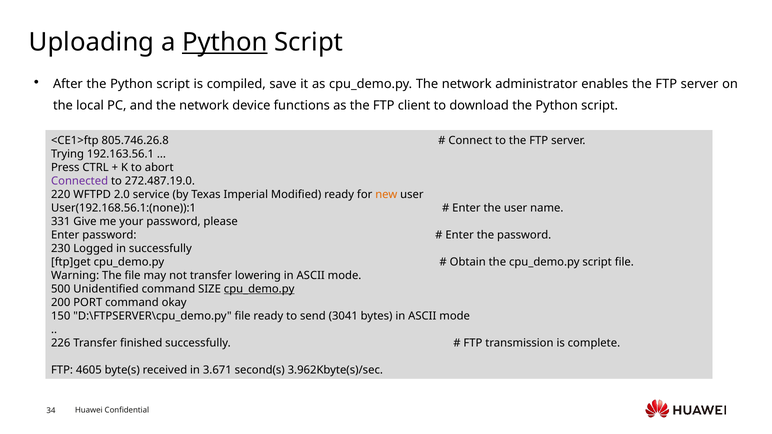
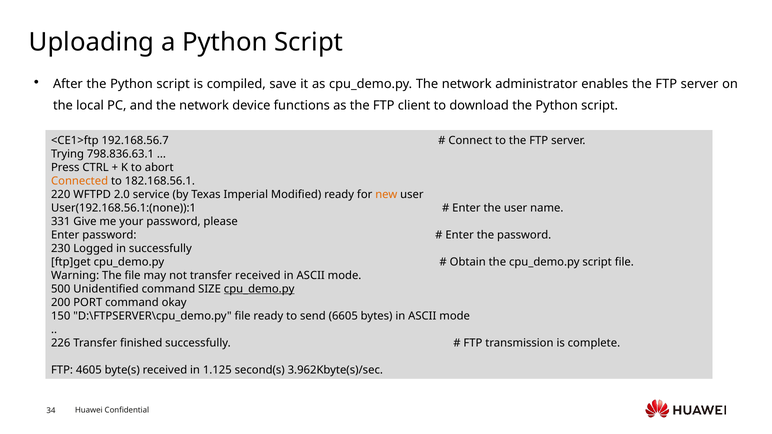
Python underline: present -> none (225, 42)
805.746.26.8: 805.746.26.8 -> 192.168.56.7 (135, 140)
192.163.56.1: 192.163.56.1 -> 798.836.63.1 (120, 154)
Connected colour: purple -> orange (80, 181)
272.487.19.0: 272.487.19.0 -> 182.168.56.1 (160, 181)
transfer lowering: lowering -> received (258, 276)
3041: 3041 -> 6605 (343, 316)
3.671: 3.671 -> 1.125 (217, 370)
